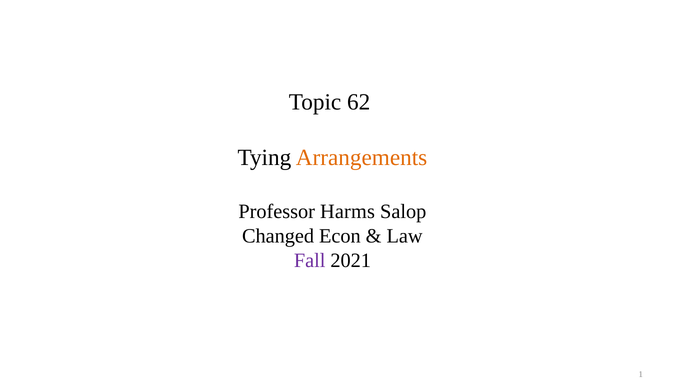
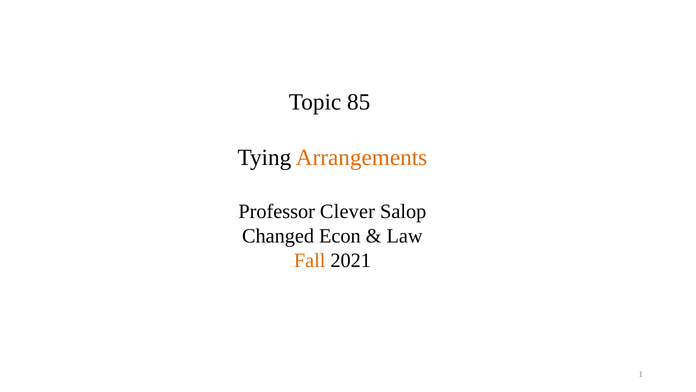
62: 62 -> 85 (359, 102)
Harms: Harms -> Clever (347, 211)
Fall colour: purple -> orange (310, 260)
